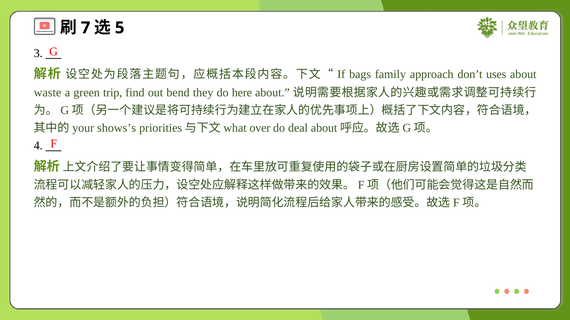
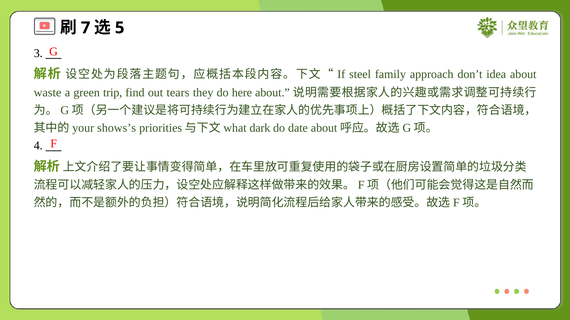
bags: bags -> steel (360, 75)
uses: uses -> idea (496, 75)
bend: bend -> tears (178, 93)
over: over -> dark (260, 128)
deal: deal -> date (298, 128)
